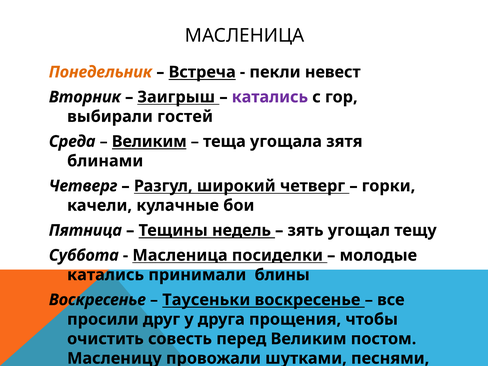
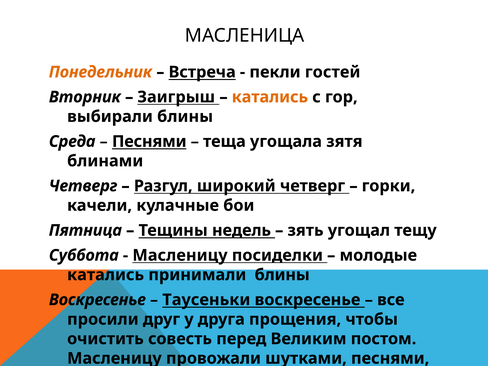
невест: невест -> гостей (333, 72)
катались colour: purple -> orange (270, 97)
выбирали гостей: гостей -> блины (185, 117)
Великим: Великим -> Песнями (149, 141)
Масленица: Масленица -> Масленицу (180, 255)
